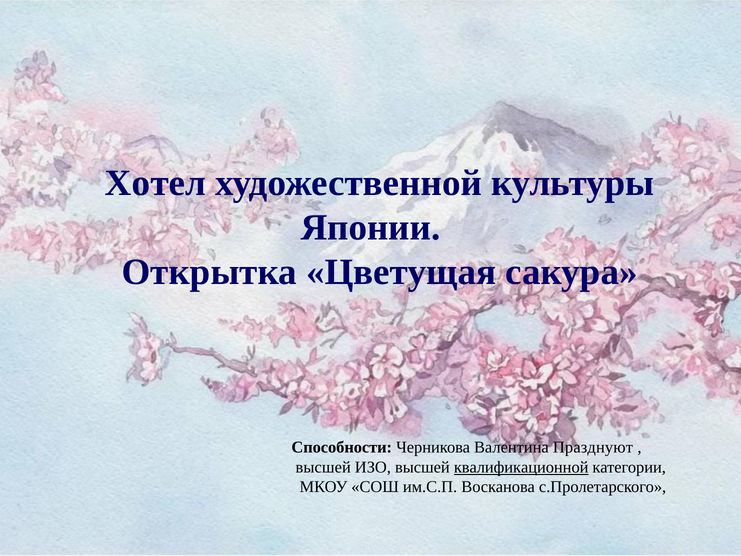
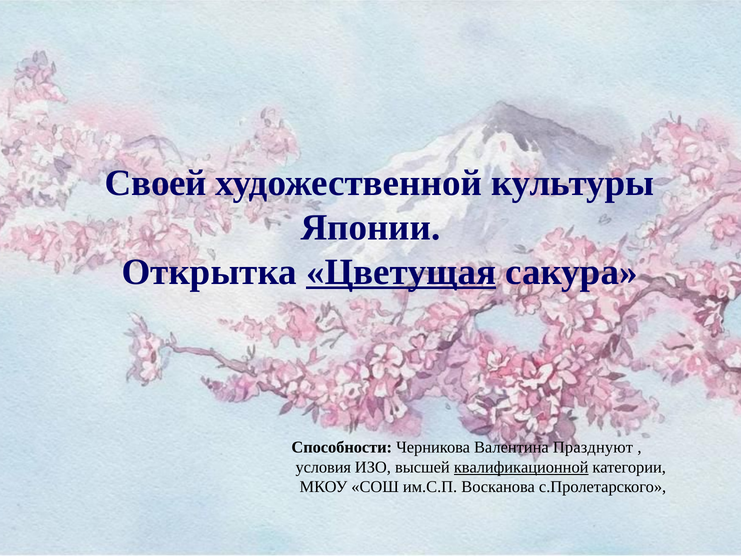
Хотел: Хотел -> Своей (156, 183)
Цветущая underline: none -> present (401, 272)
высшей: высшей -> условия (323, 467)
